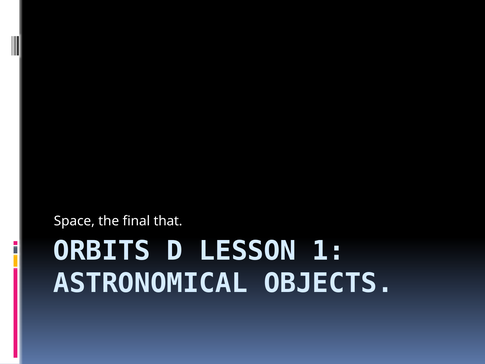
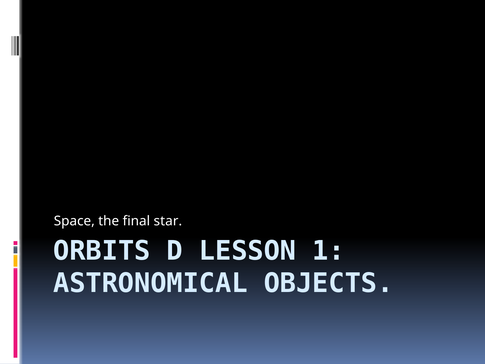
that: that -> star (168, 221)
